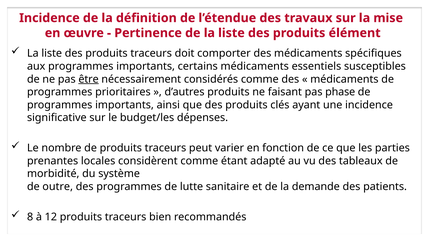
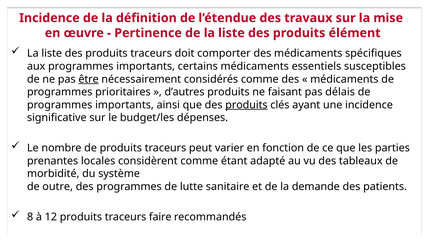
phase: phase -> délais (340, 92)
produits underline: none -> present (246, 105)
bien: bien -> faire (160, 217)
